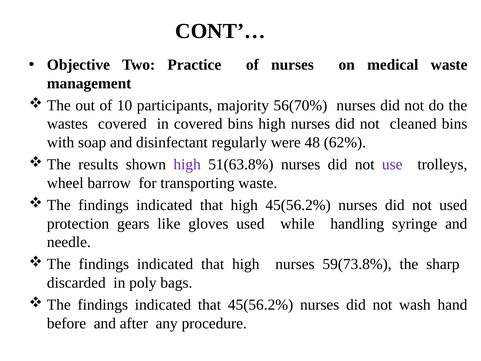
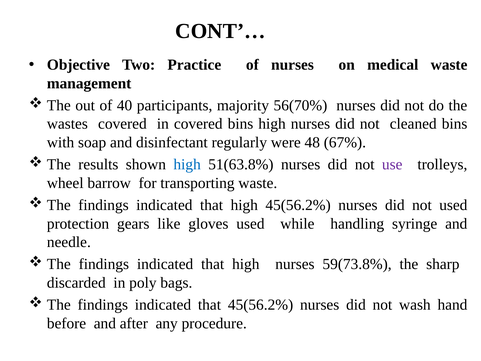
10: 10 -> 40 (125, 105)
62%: 62% -> 67% (345, 142)
high colour: purple -> blue (187, 164)
